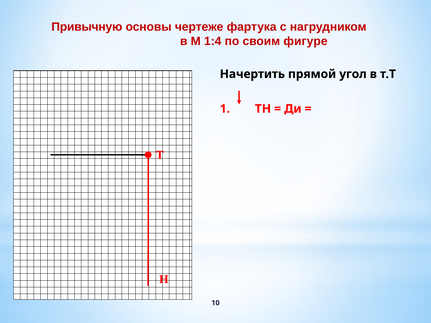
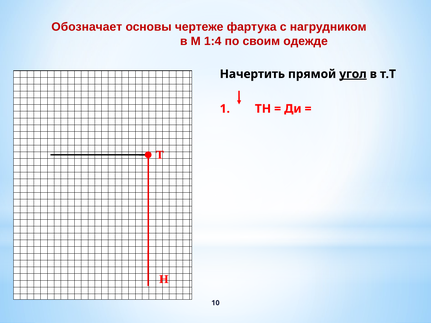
Привычную: Привычную -> Обозначает (87, 27)
фигуре: фигуре -> одежде (306, 41)
угол underline: none -> present (353, 74)
